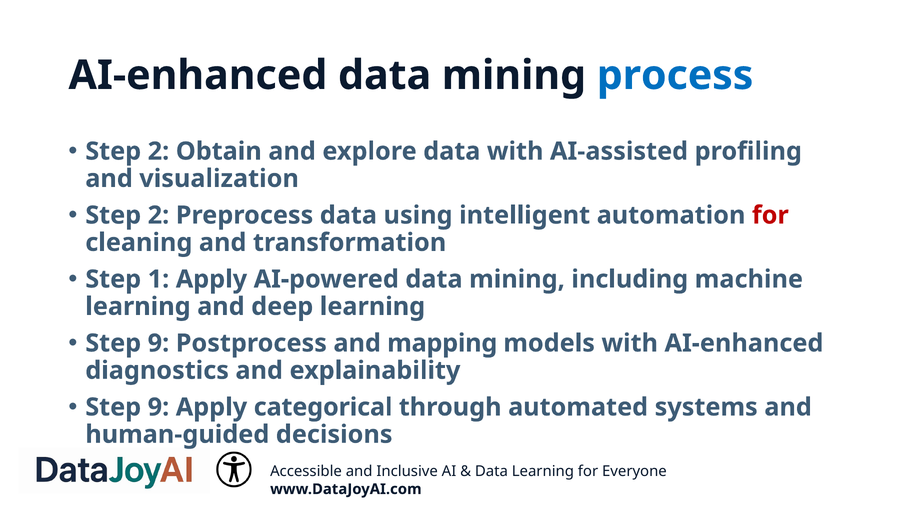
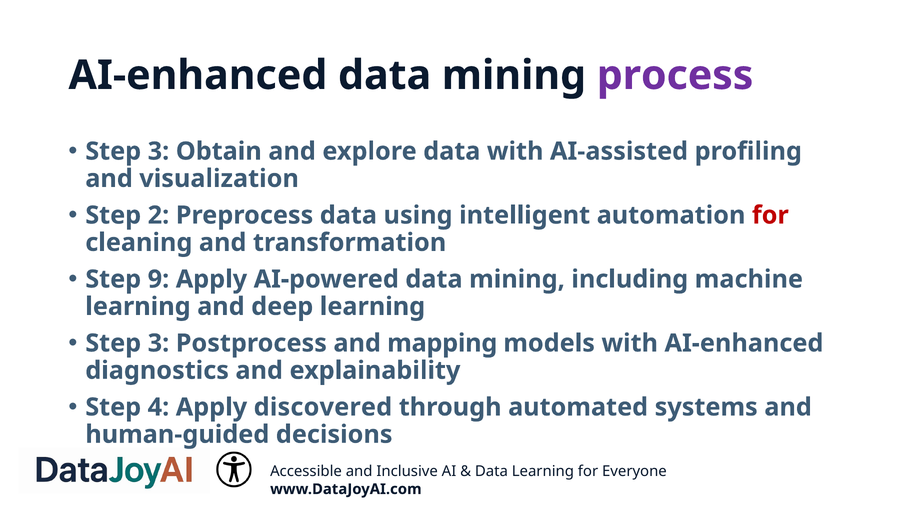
process colour: blue -> purple (675, 75)
2: 2 -> 3 (158, 151)
1: 1 -> 9 (158, 279)
9: 9 -> 3 (158, 343)
9: 9 -> 4 (158, 407)
categorical: categorical -> discovered (323, 407)
